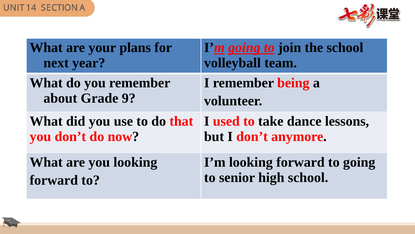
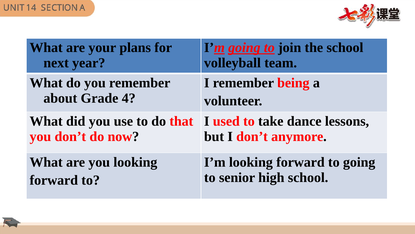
9: 9 -> 4 (129, 98)
